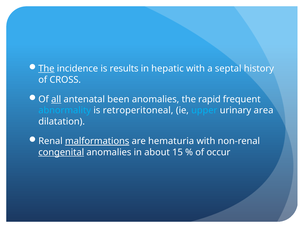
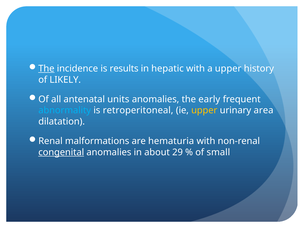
a septal: septal -> upper (228, 69)
CROSS: CROSS -> LIKELY (65, 80)
all underline: present -> none (56, 99)
been: been -> units (118, 99)
rapid: rapid -> early (209, 99)
upper colour: light blue -> yellow (204, 110)
malformations underline: present -> none (97, 141)
15: 15 -> 29 (178, 152)
occur: occur -> small (218, 152)
